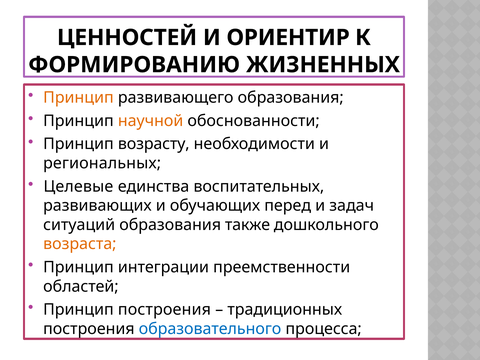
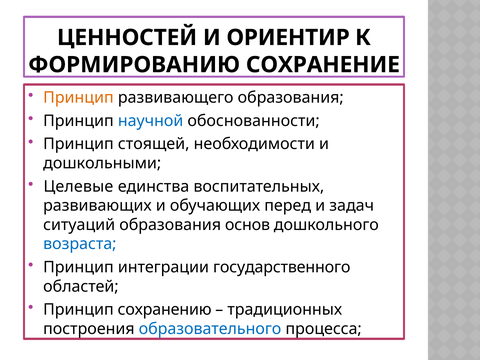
ЖИЗНЕННЫХ: ЖИЗНЕННЫХ -> СОХРАНЕНИЕ (323, 65)
научной colour: orange -> blue (151, 121)
возрасту: возрасту -> стоящей (154, 144)
региональных: региональных -> дошкольными (102, 163)
также: также -> основ (248, 225)
возраста colour: orange -> blue (80, 244)
преемственности: преемственности -> государственного (282, 267)
Принцип построения: построения -> сохранению (165, 310)
